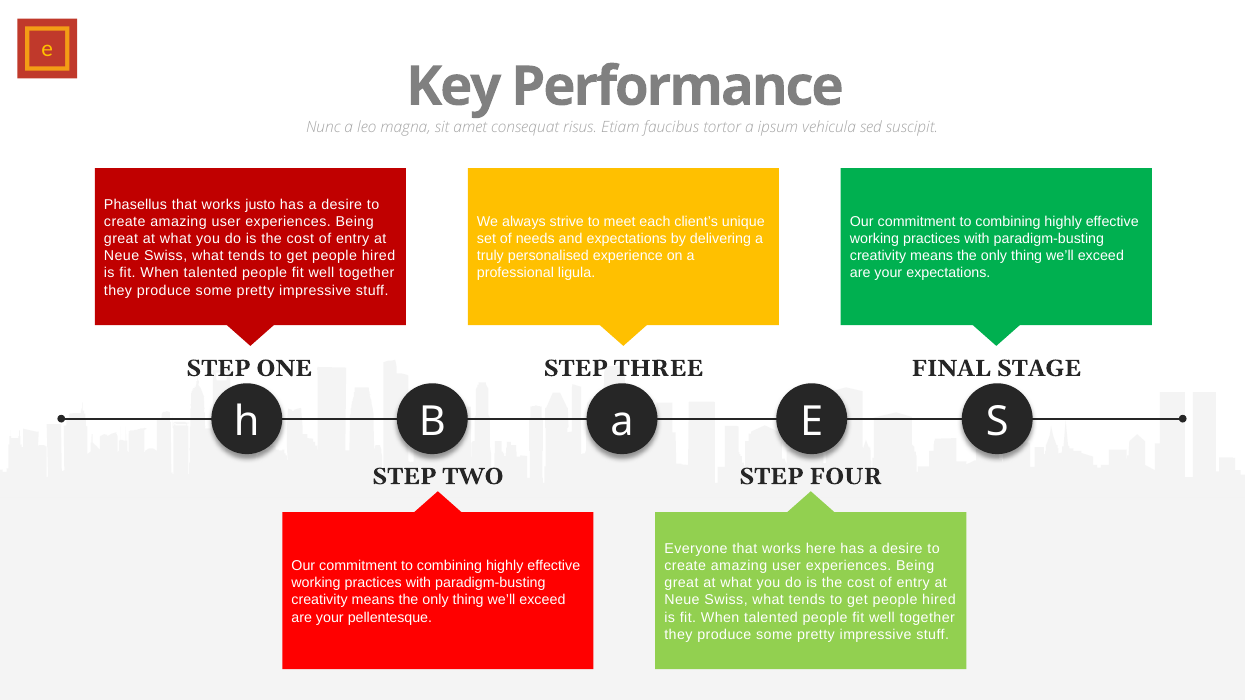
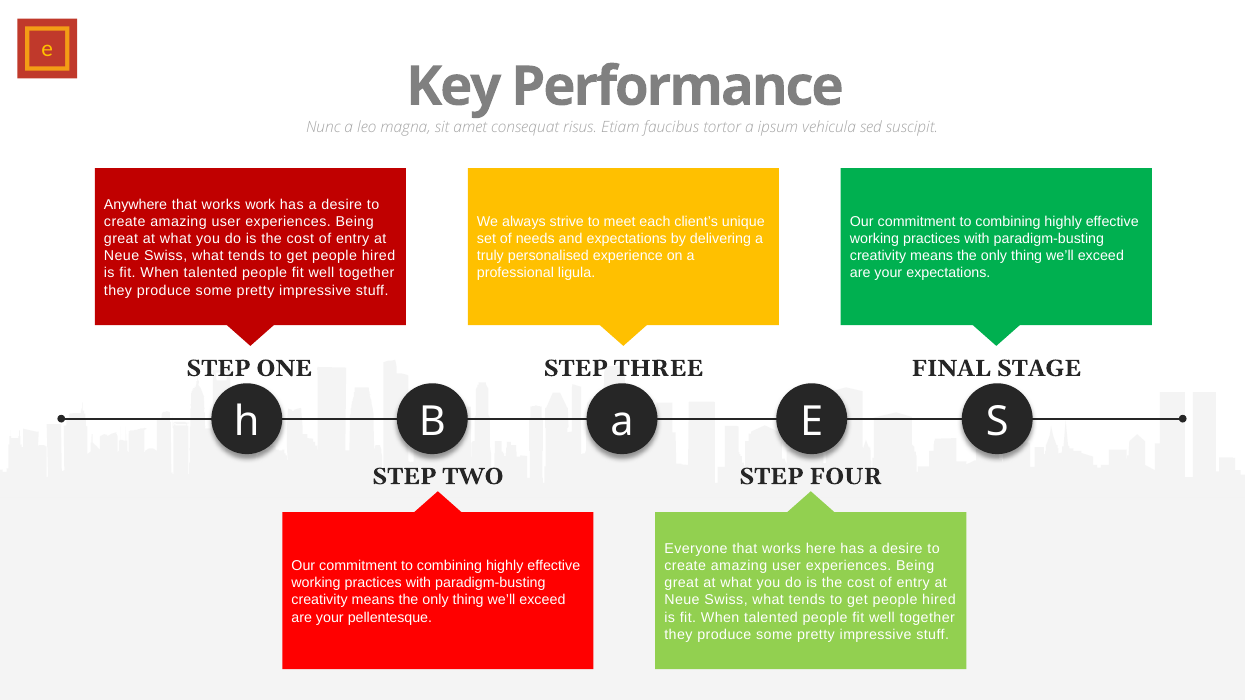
Phasellus: Phasellus -> Anywhere (136, 205)
justo: justo -> work (260, 205)
